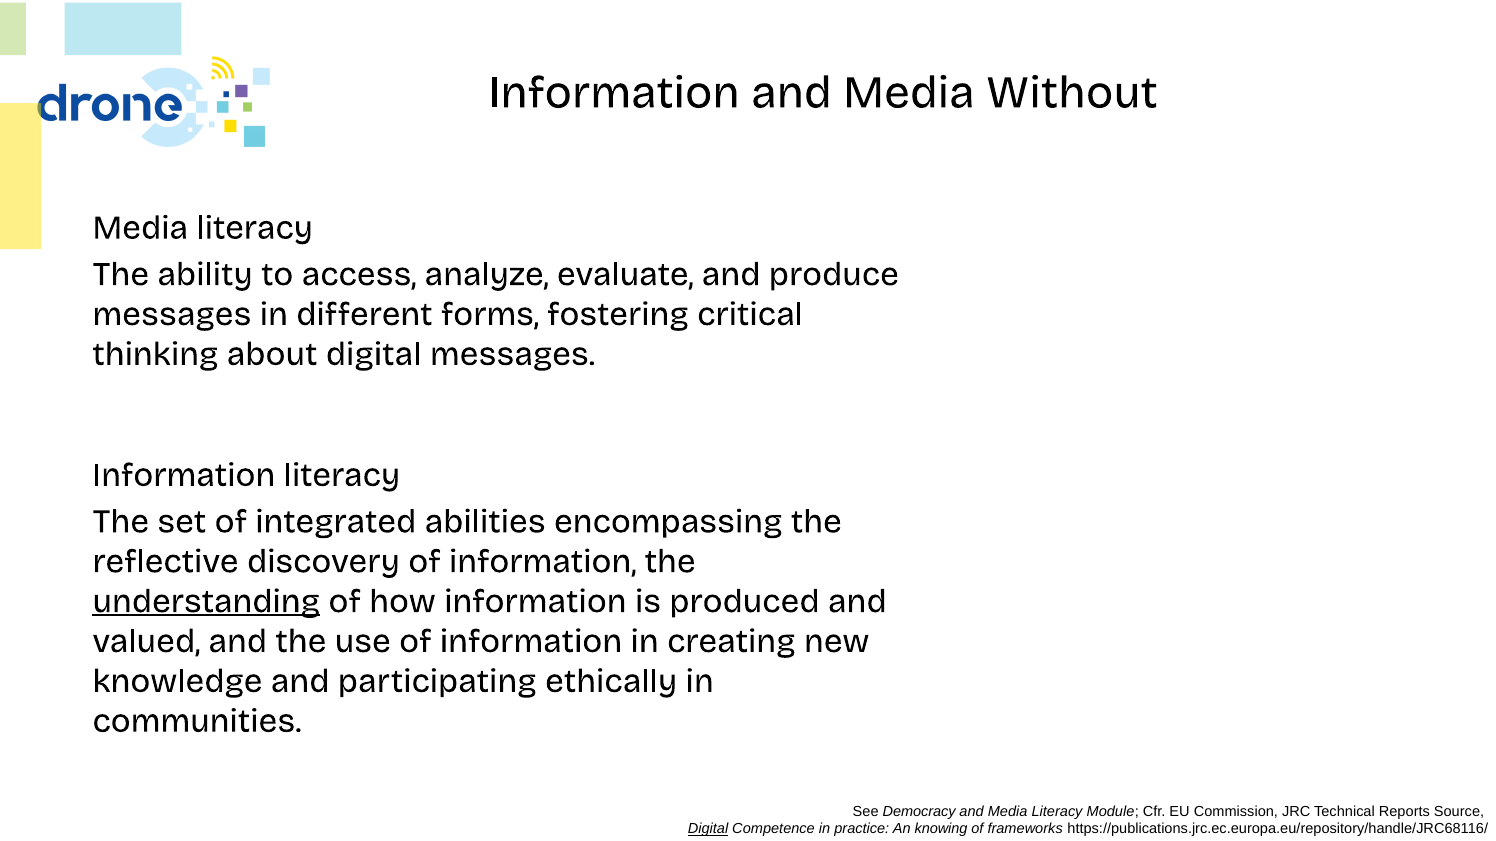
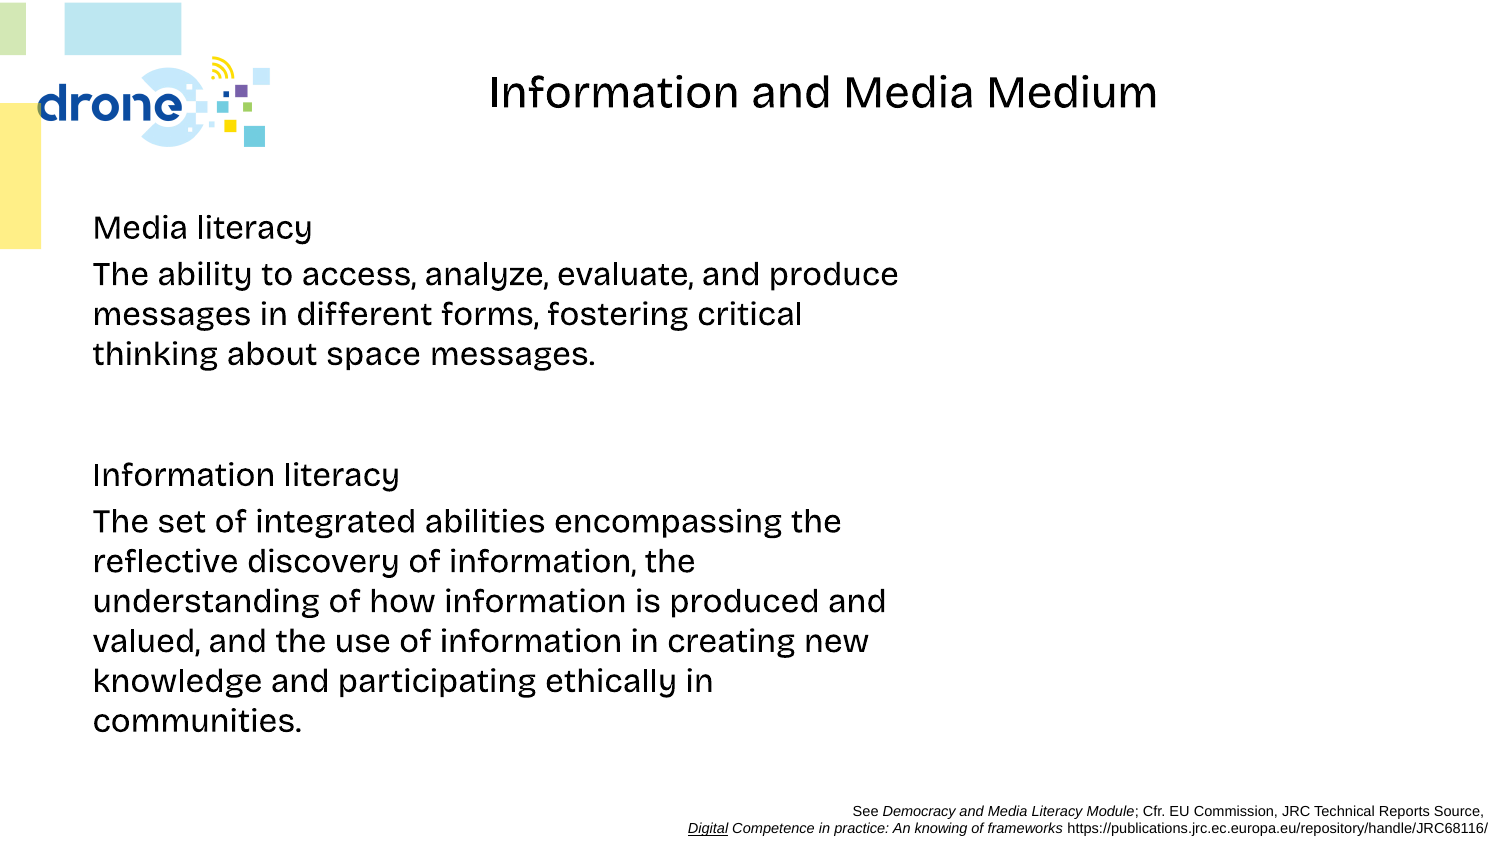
Without: Without -> Medium (1072, 92)
about digital: digital -> space (373, 354)
understanding underline: present -> none (206, 601)
